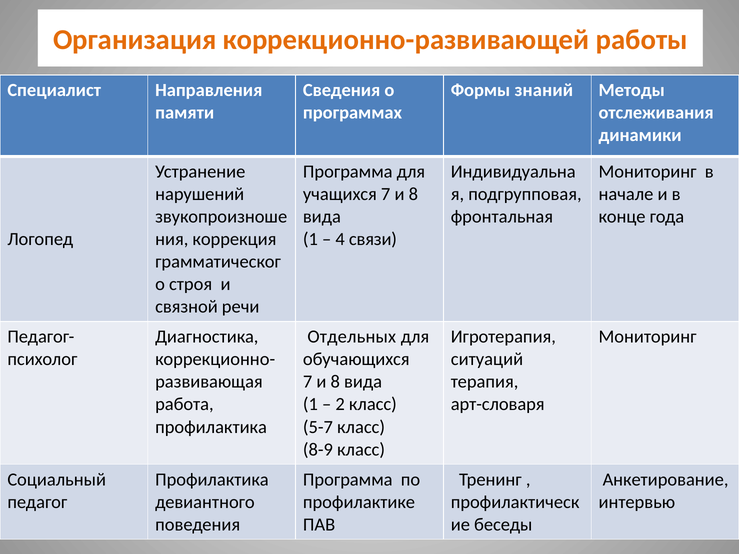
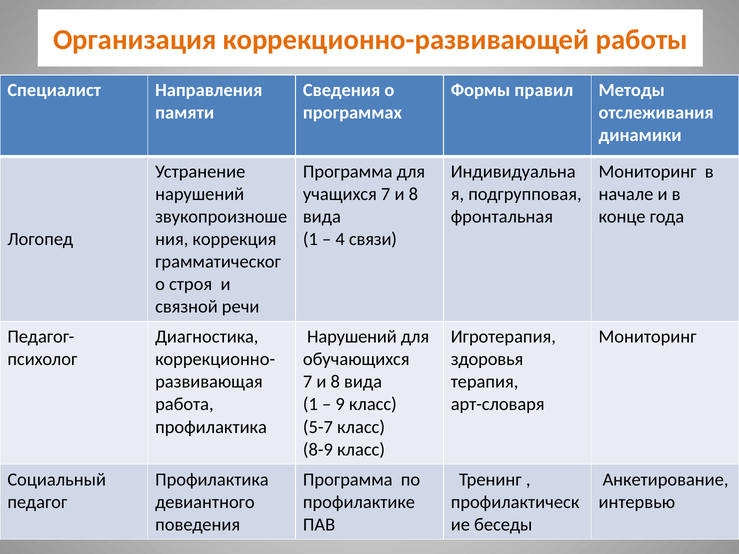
знаний: знаний -> правил (544, 90)
Отдельных: Отдельных -> Нарушений (352, 337)
ситуаций: ситуаций -> здоровья (487, 359)
2: 2 -> 9 (340, 405)
